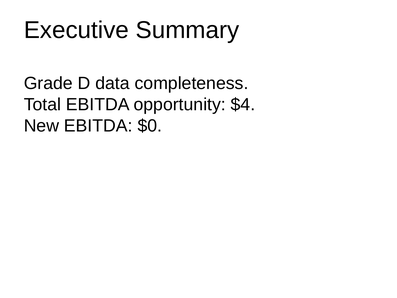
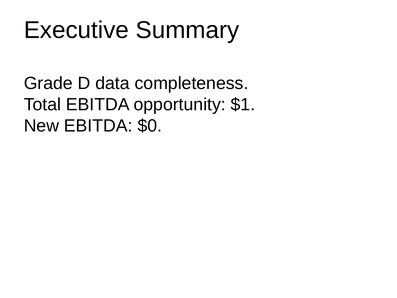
$4: $4 -> $1 (243, 104)
